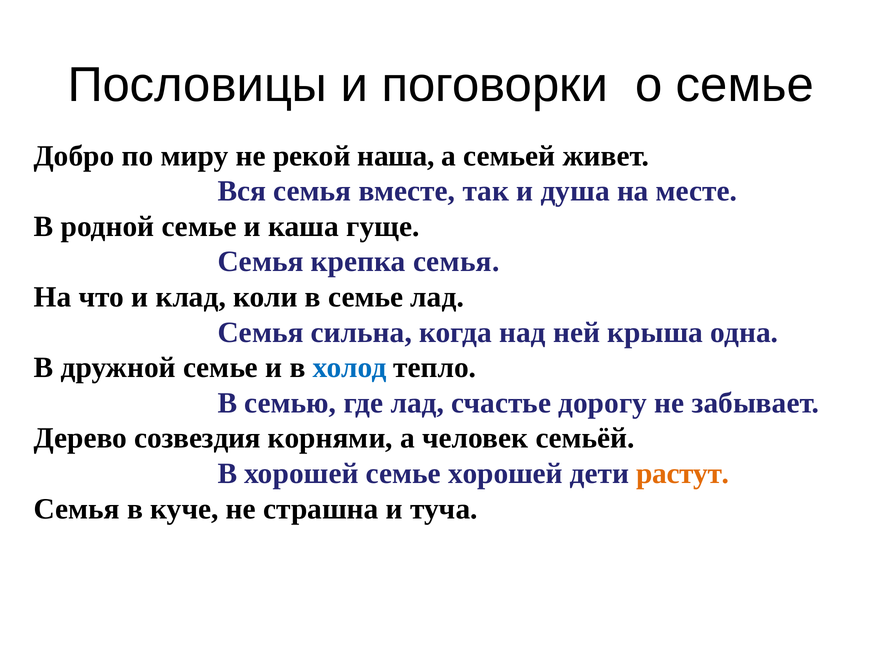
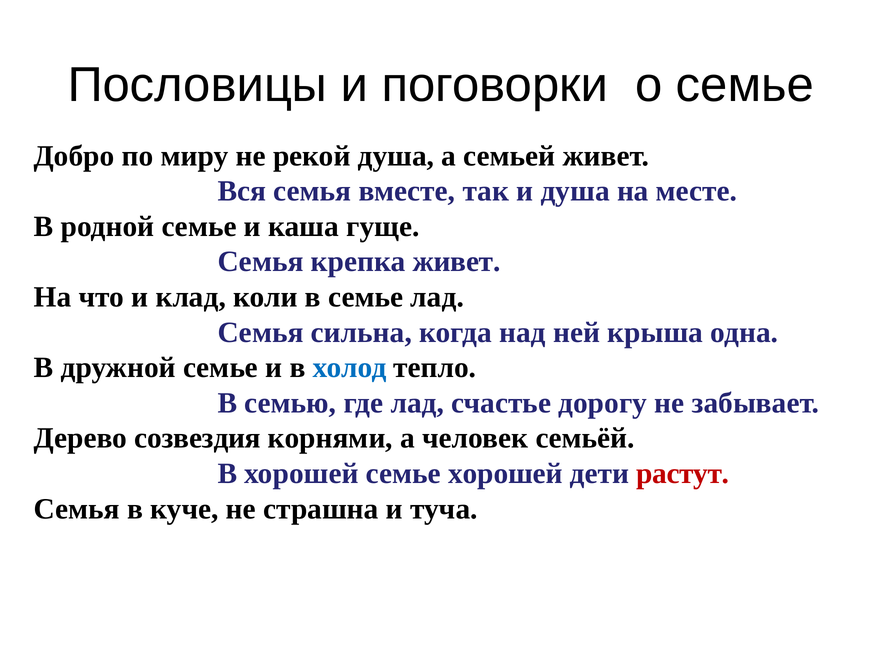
рекой наша: наша -> душа (396, 156)
крепка семья: семья -> живет (457, 262)
растут colour: orange -> red (683, 473)
